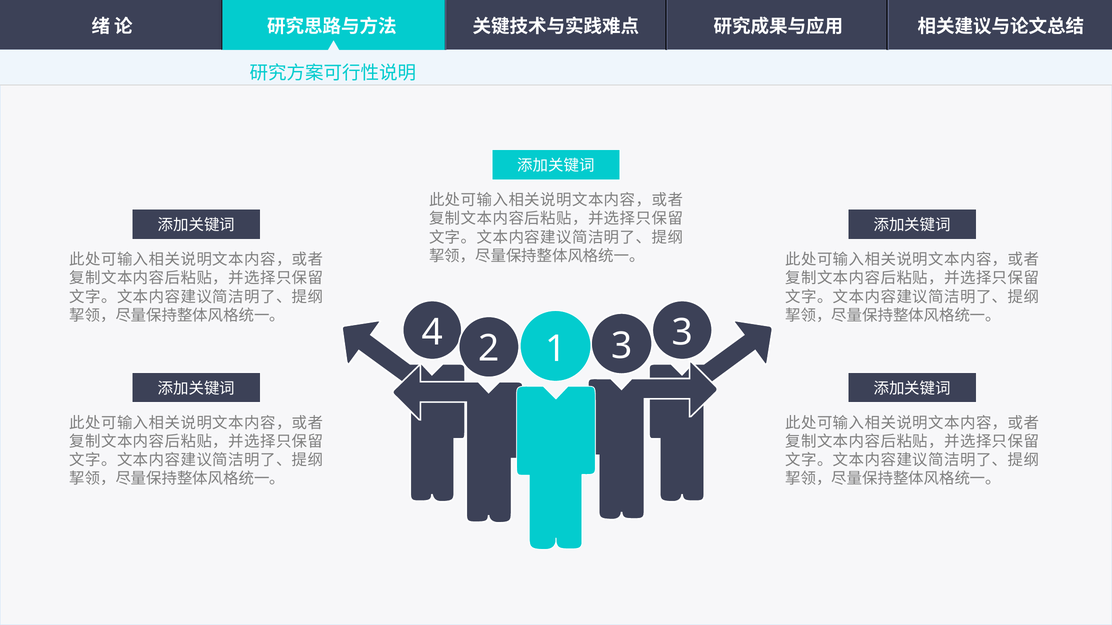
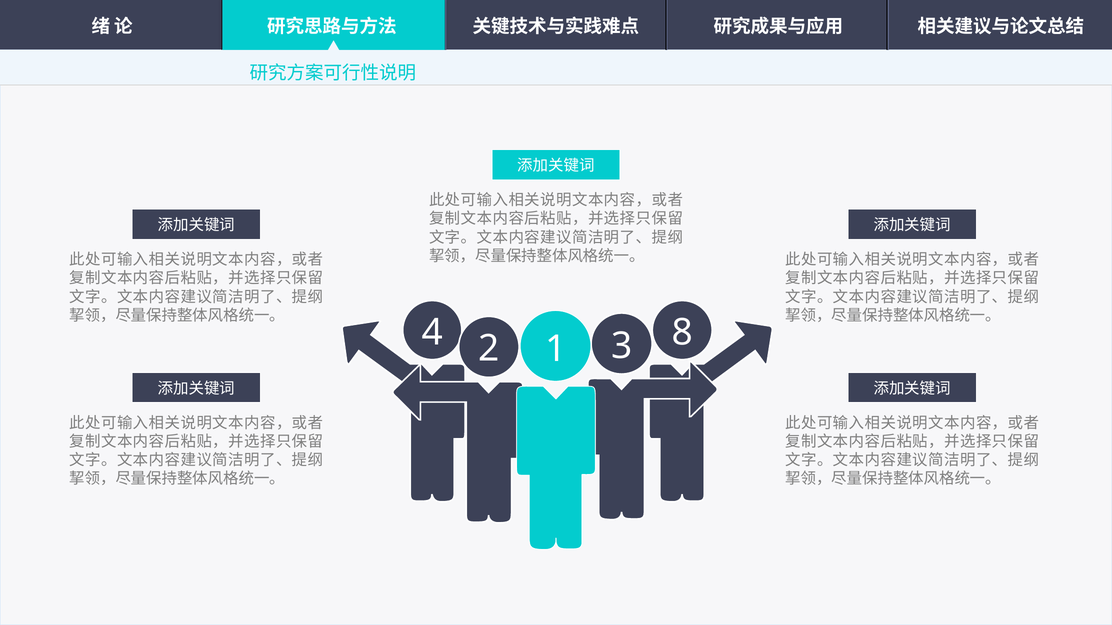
4 3: 3 -> 8 (682, 333)
